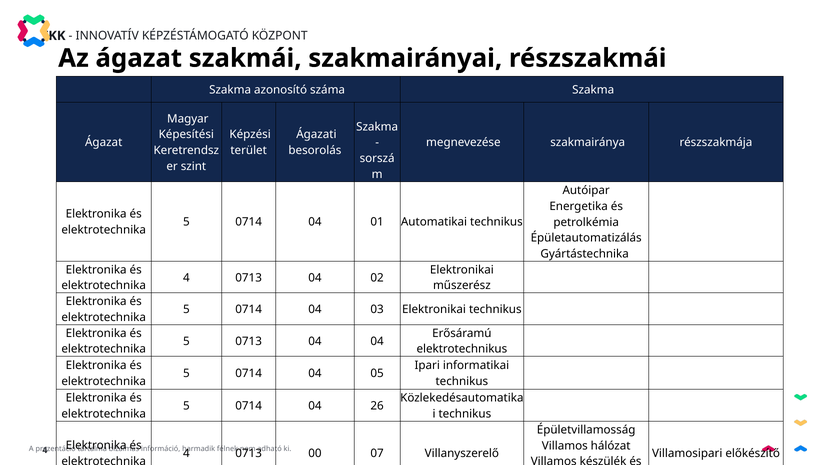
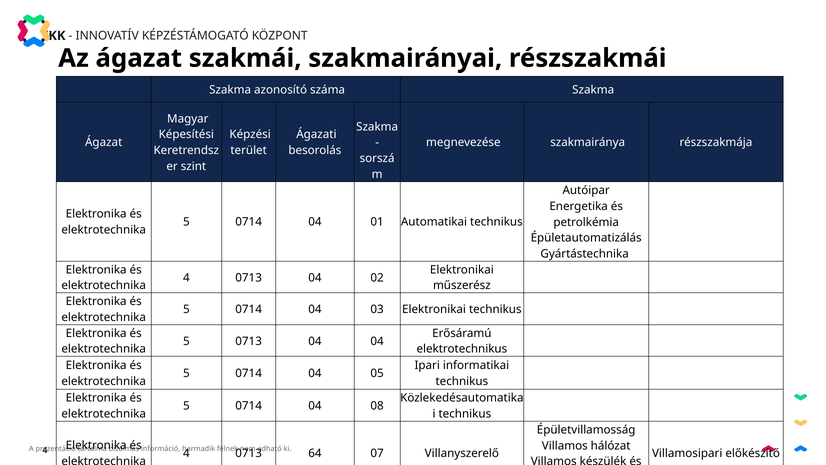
26: 26 -> 08 (377, 405)
00: 00 -> 64 (315, 453)
